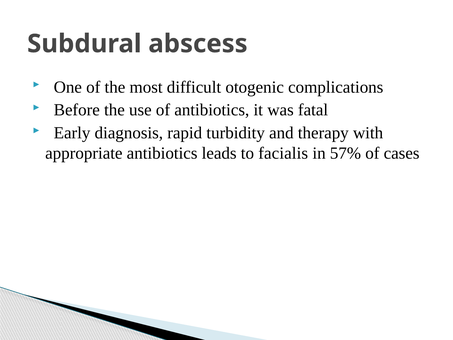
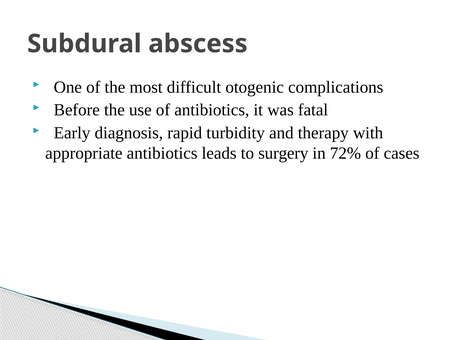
facialis: facialis -> surgery (283, 153)
57%: 57% -> 72% (345, 153)
